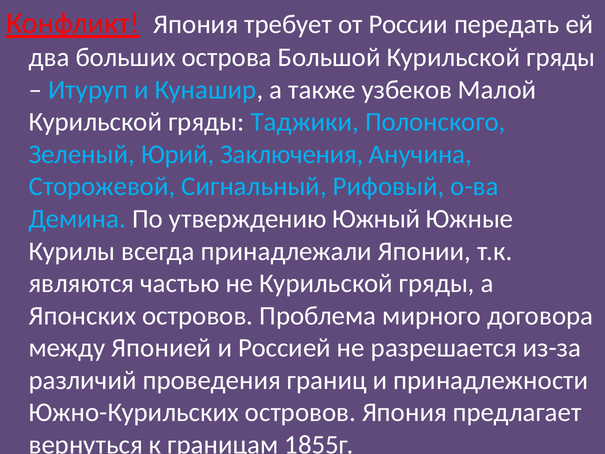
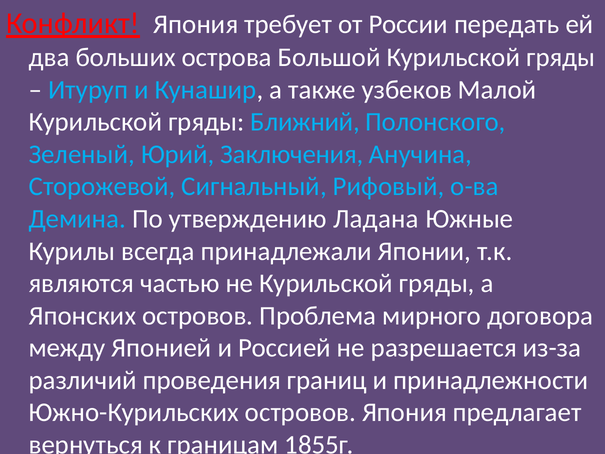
Таджики: Таджики -> Ближний (305, 122)
Южный: Южный -> Ладана (376, 219)
